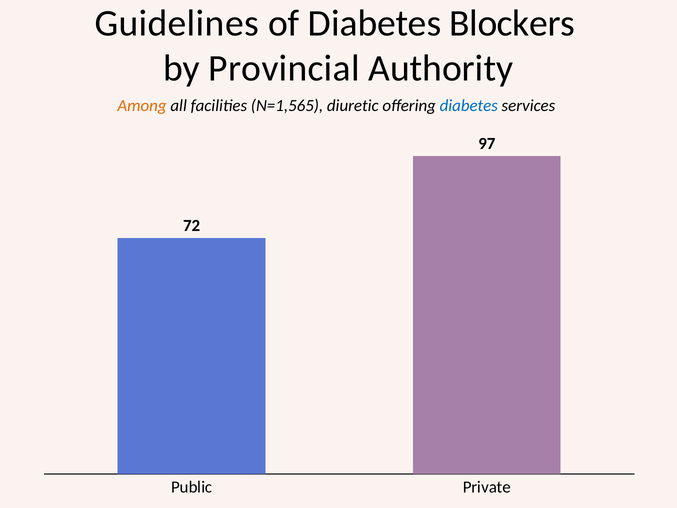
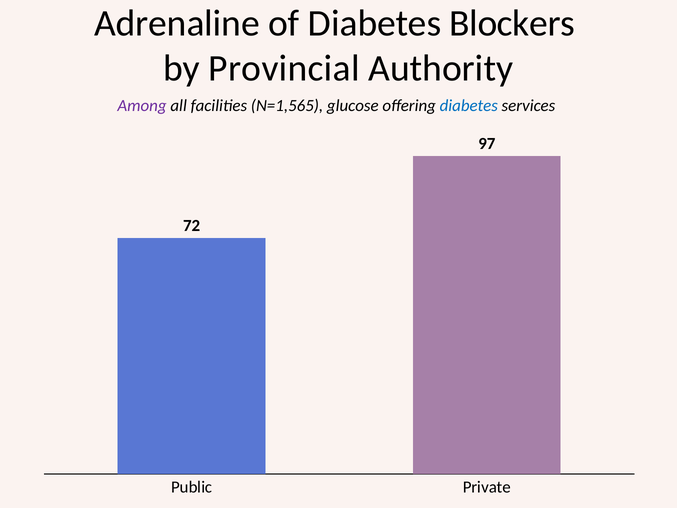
Guidelines: Guidelines -> Adrenaline (177, 23)
Among colour: orange -> purple (142, 106)
diuretic: diuretic -> glucose (353, 106)
